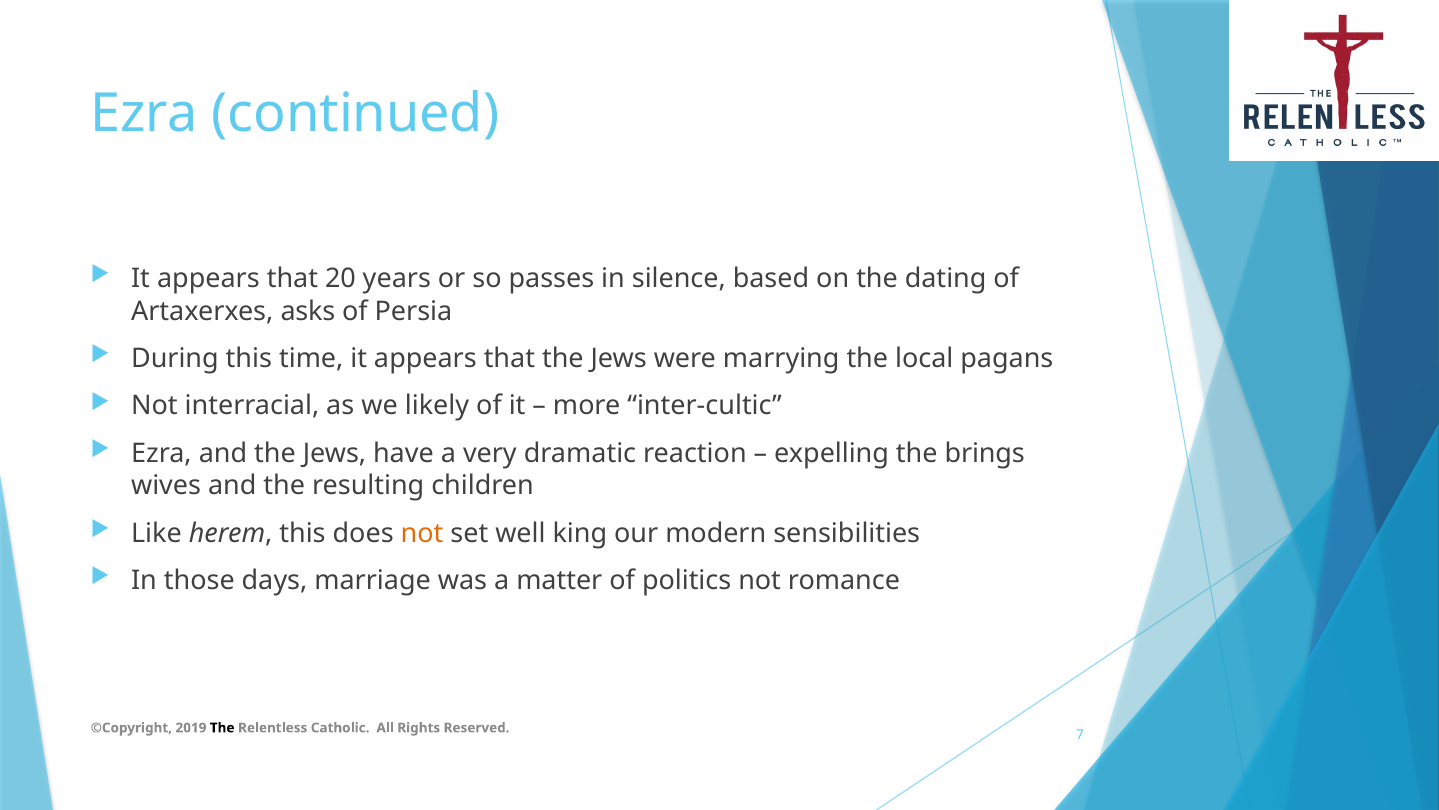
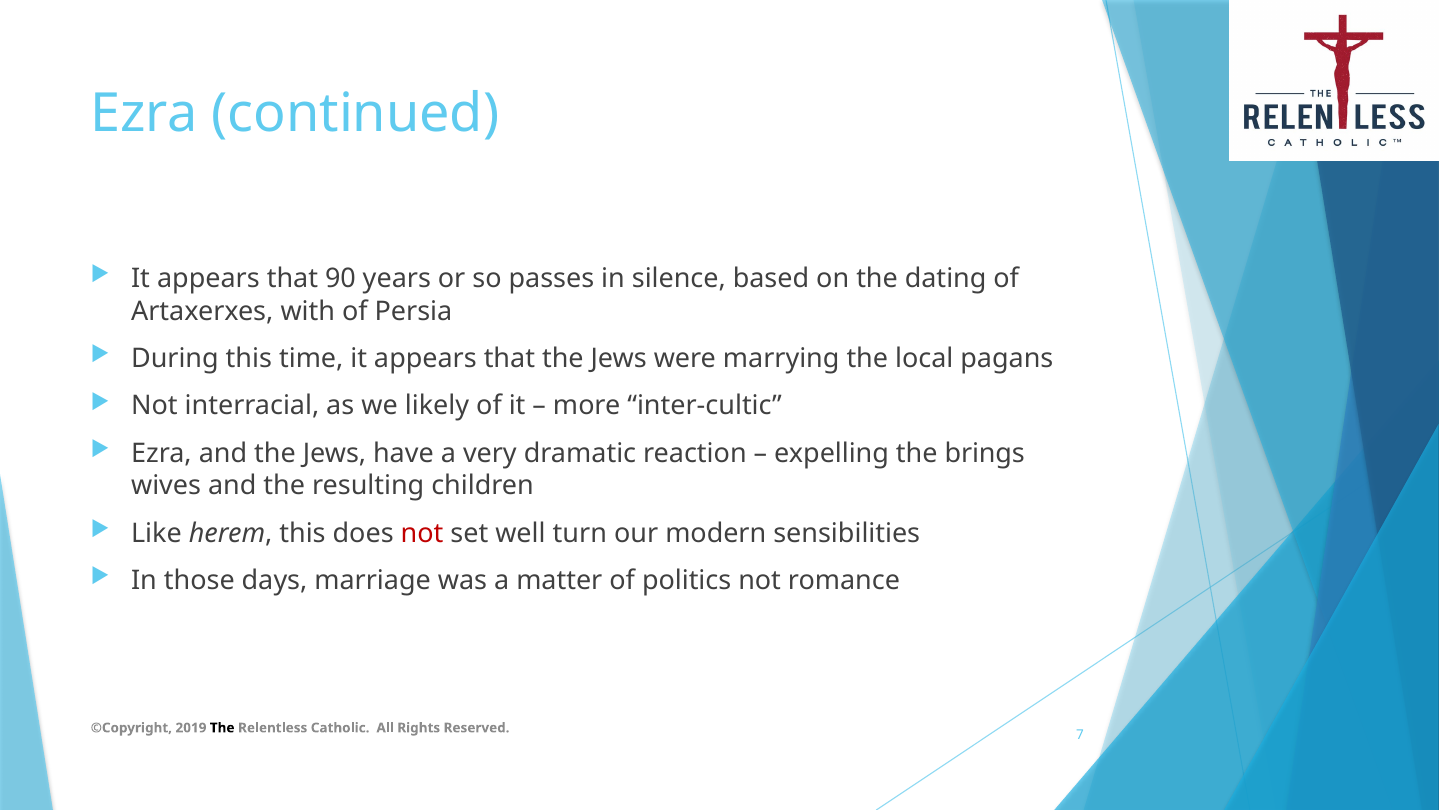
20: 20 -> 90 (340, 278)
asks: asks -> with (308, 311)
not colour: orange -> red (422, 533)
king: king -> turn (580, 533)
